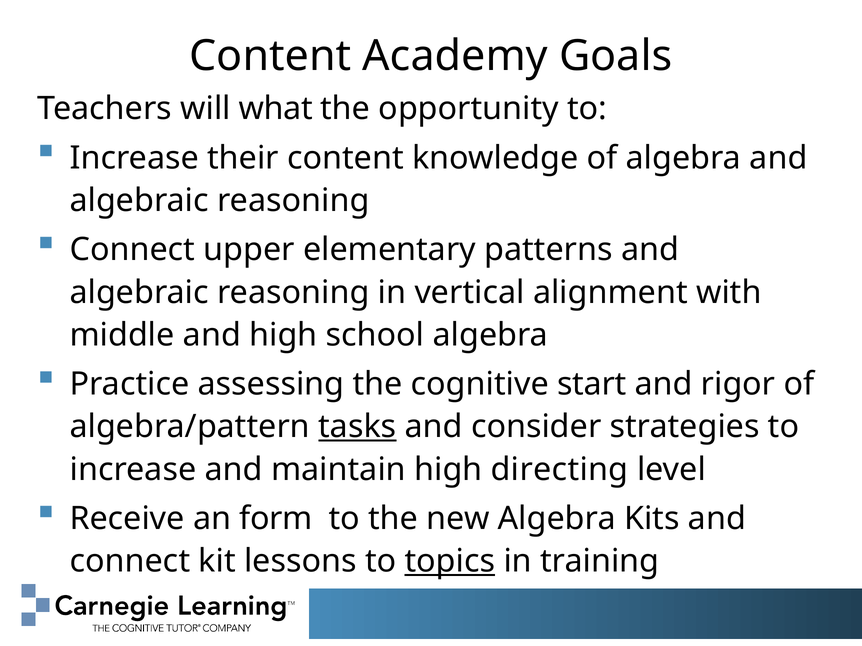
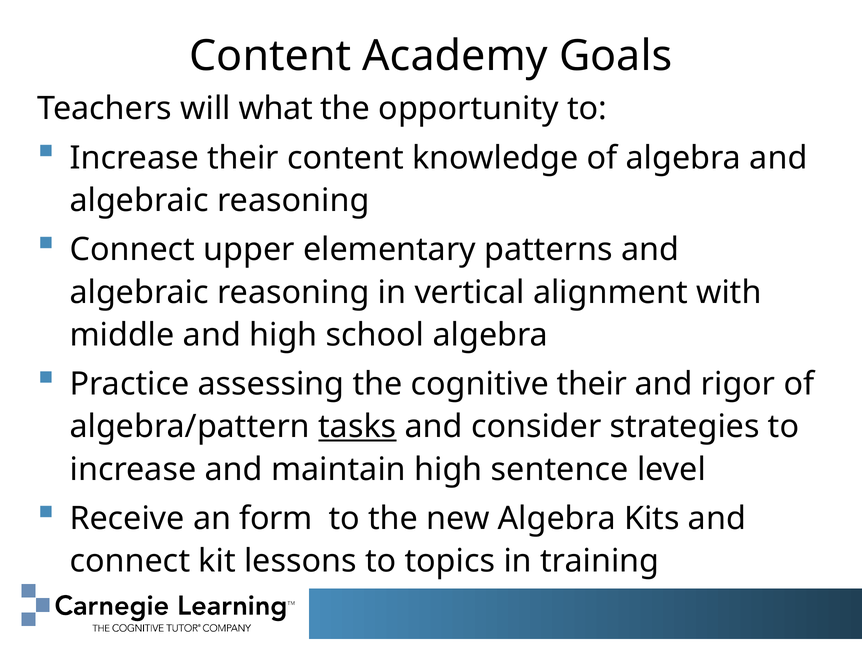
cognitive start: start -> their (592, 384)
directing: directing -> sentence (560, 470)
topics underline: present -> none (450, 562)
